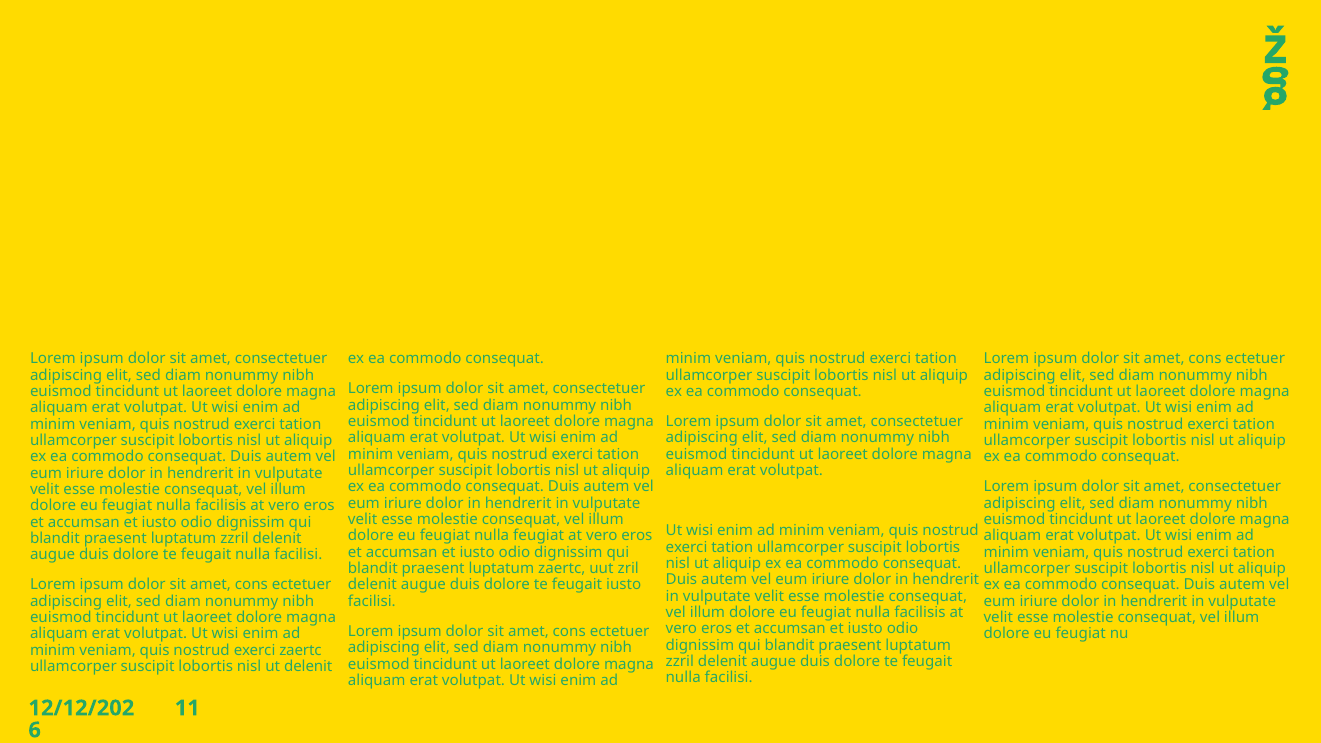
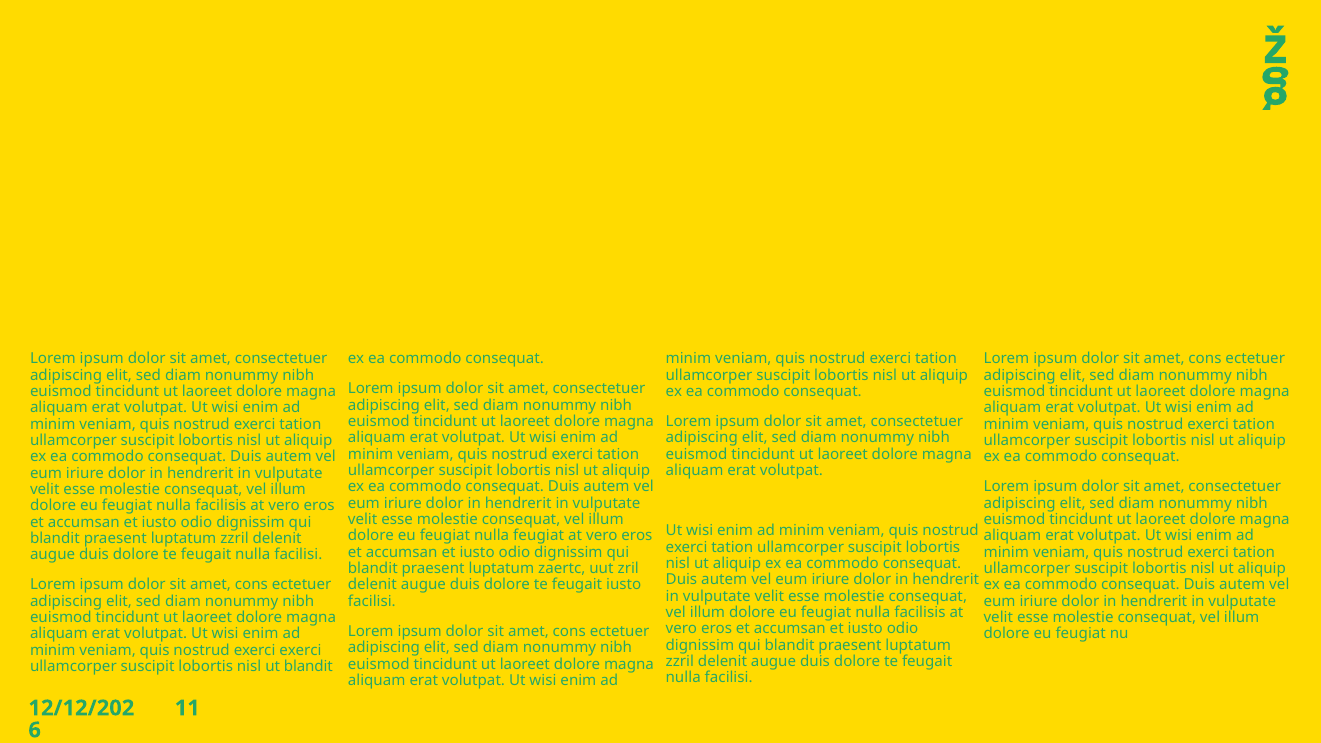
exerci zaertc: zaertc -> exerci (300, 650)
ut delenit: delenit -> blandit (308, 667)
